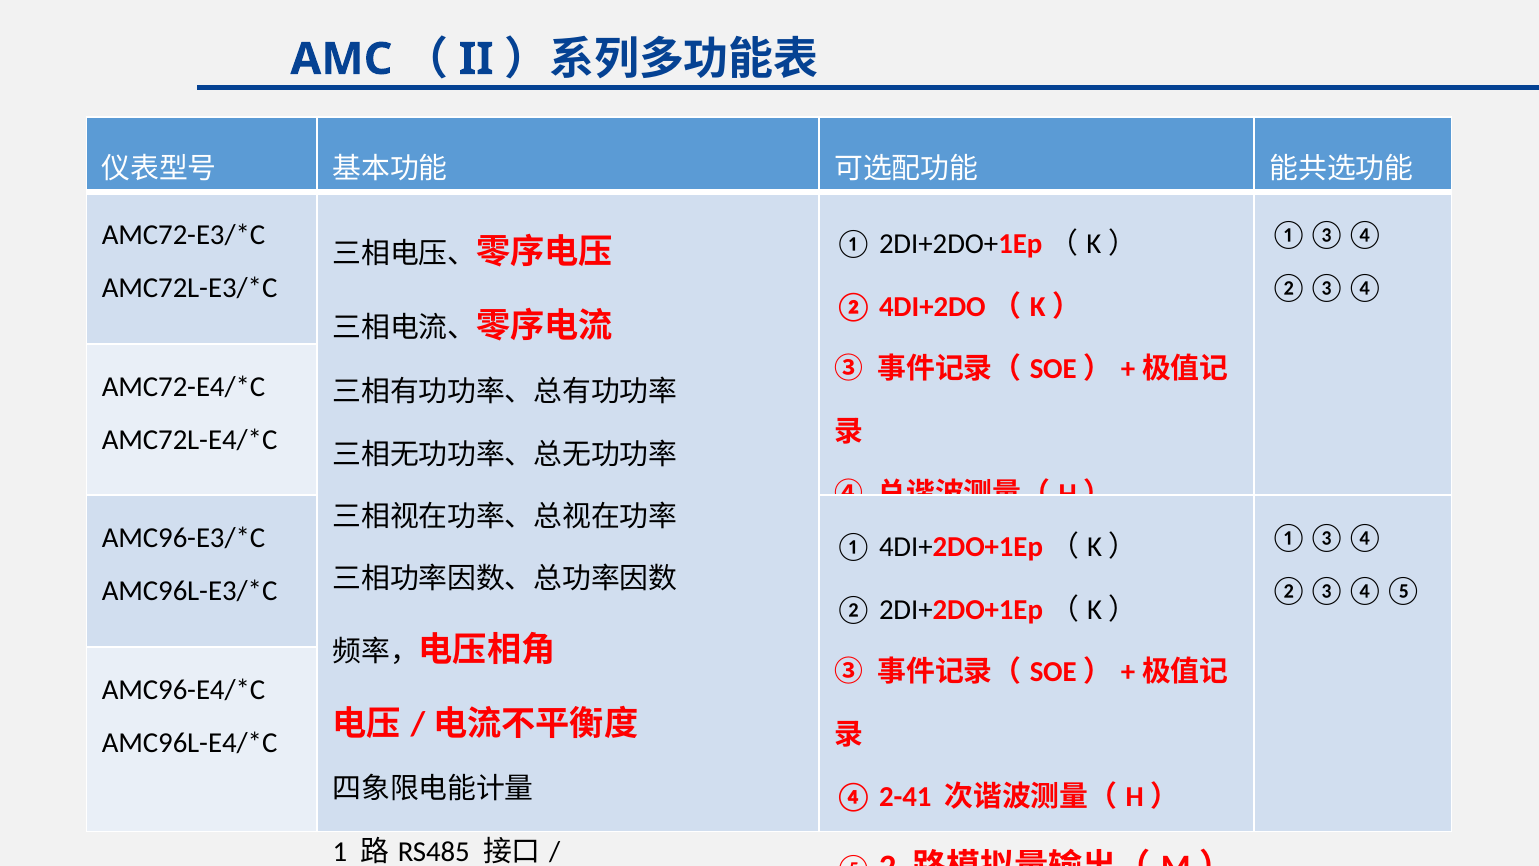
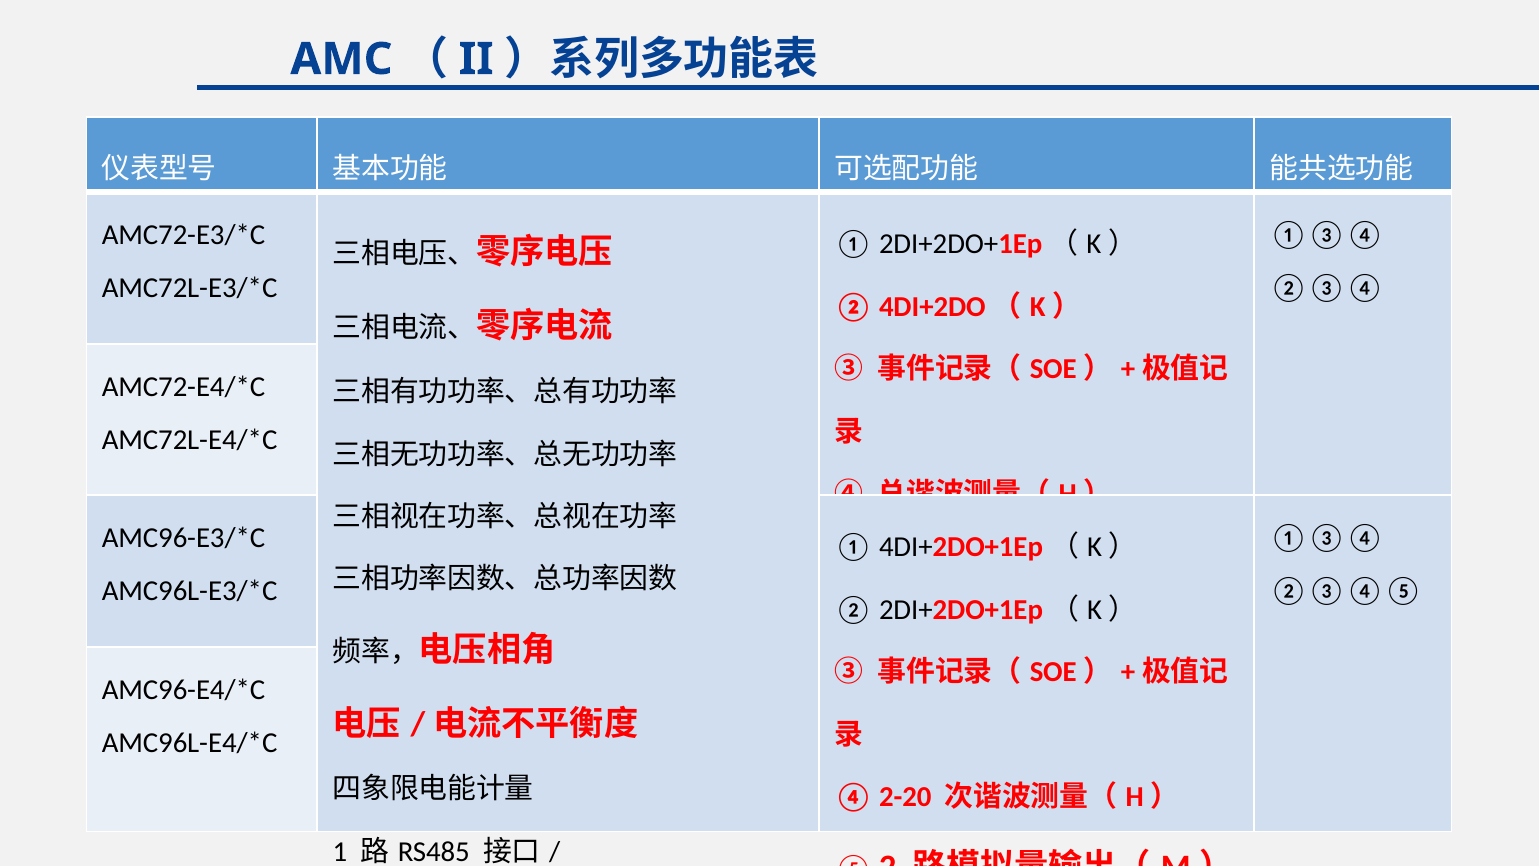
2-41: 2-41 -> 2-20 (905, 797)
